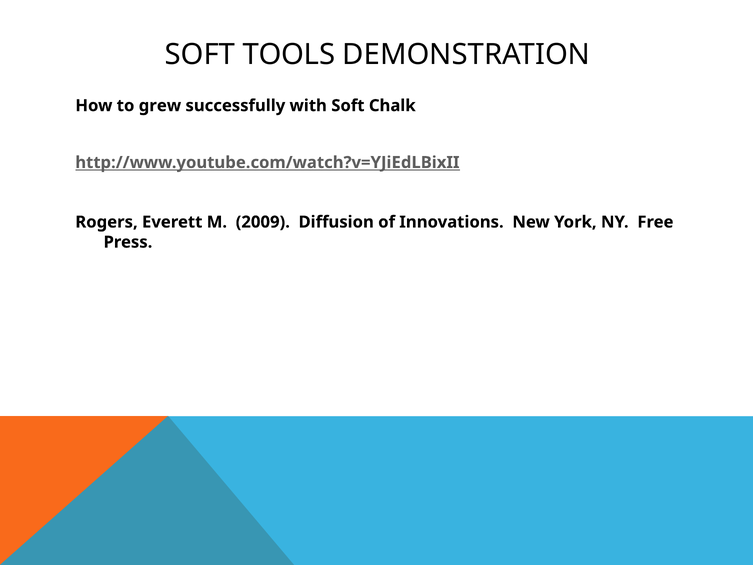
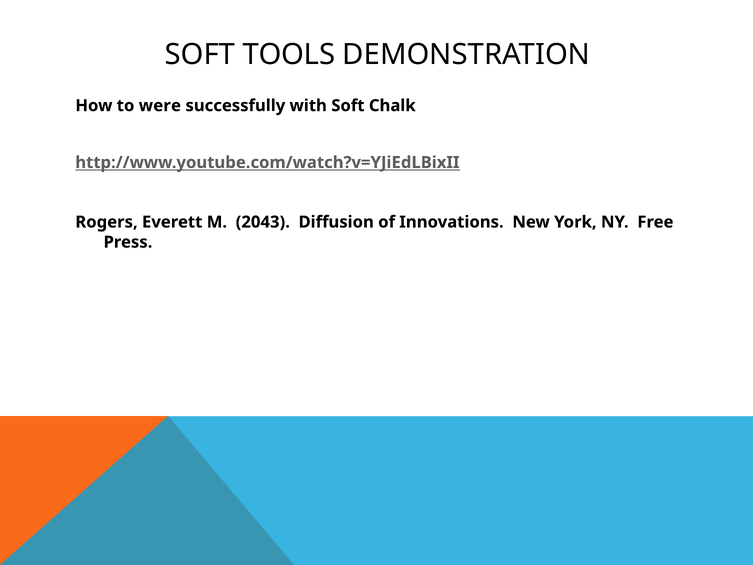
grew: grew -> were (160, 106)
2009: 2009 -> 2043 (263, 222)
